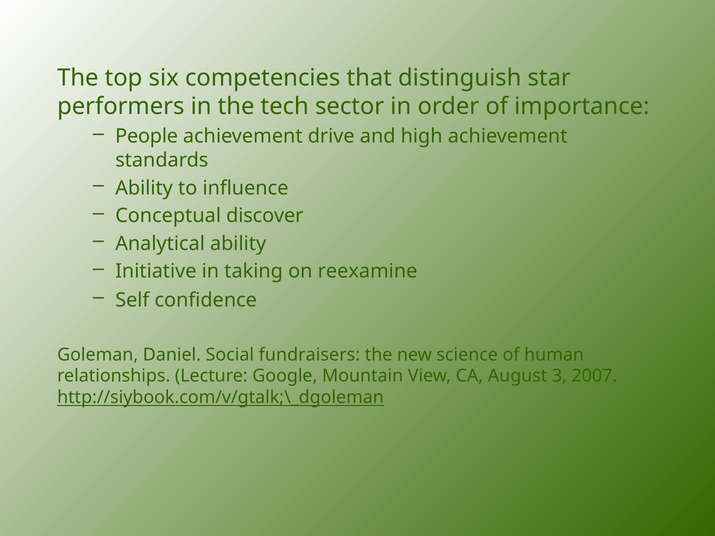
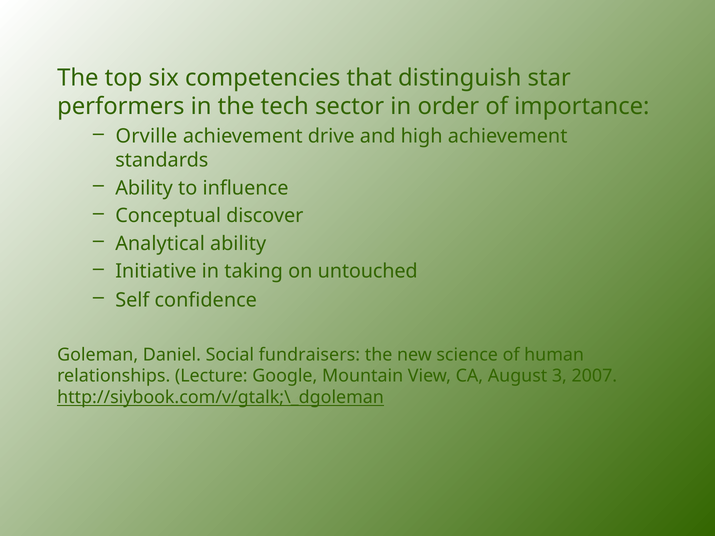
People: People -> Orville (146, 136)
reexamine: reexamine -> untouched (368, 272)
